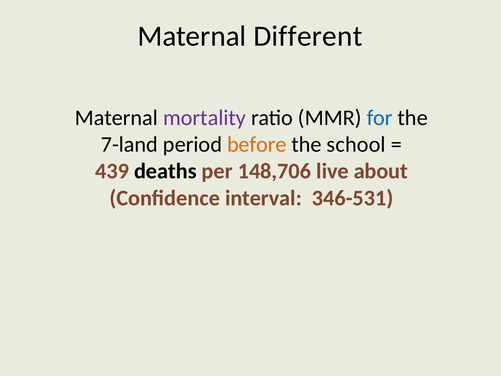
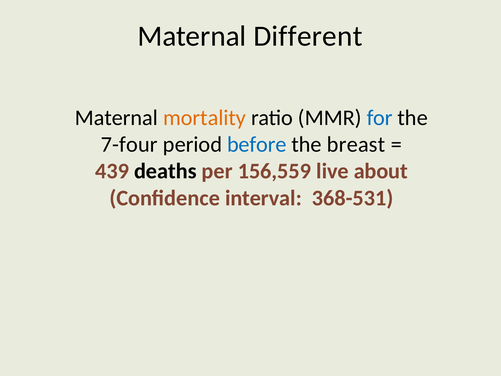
mortality colour: purple -> orange (205, 118)
7-land: 7-land -> 7-four (129, 144)
before colour: orange -> blue (257, 144)
school: school -> breast (356, 144)
148,706: 148,706 -> 156,559 (274, 171)
346-531: 346-531 -> 368-531 (353, 198)
